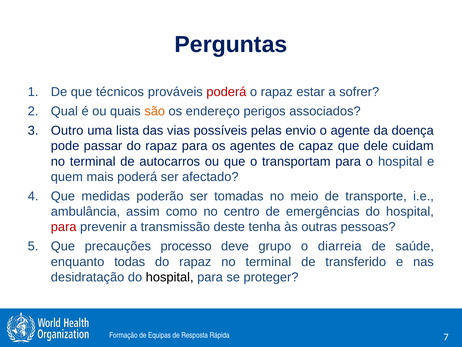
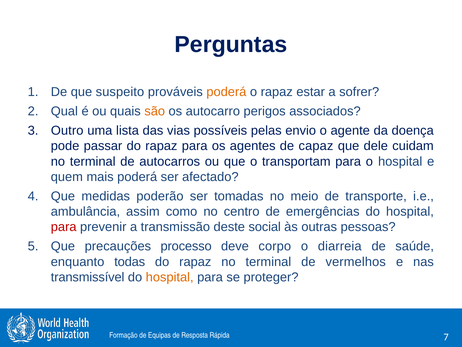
técnicos: técnicos -> suspeito (120, 92)
poderá colour: red -> orange (226, 92)
endereço: endereço -> autocarro (213, 111)
tenha: tenha -> social (265, 227)
grupo: grupo -> corpo (275, 246)
transferido: transferido -> vermelhos (356, 261)
desidratação: desidratação -> transmissível (88, 277)
hospital colour: black -> orange (170, 277)
